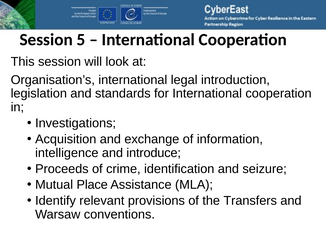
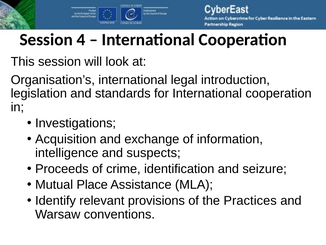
5: 5 -> 4 (81, 40)
introduce: introduce -> suspects (154, 153)
Transfers: Transfers -> Practices (250, 200)
